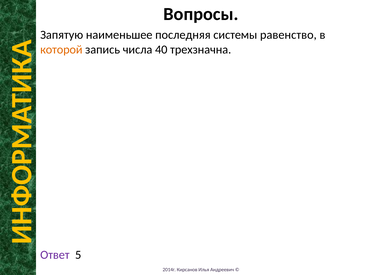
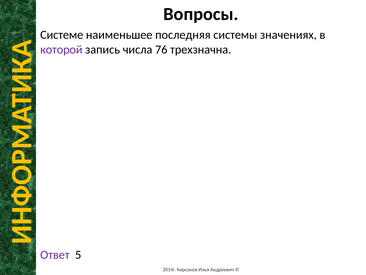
Запятую: Запятую -> Системе (62, 35)
равенство: равенство -> значениях (288, 35)
которой colour: orange -> purple (61, 49)
40: 40 -> 76 (161, 49)
